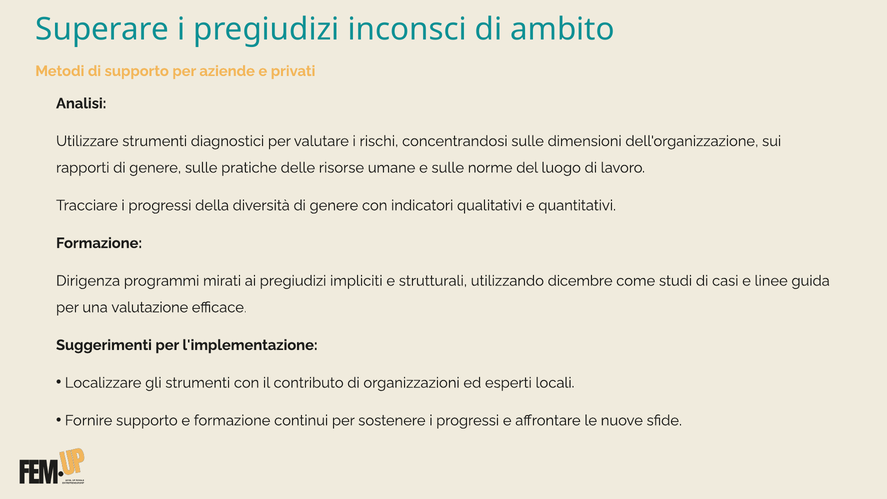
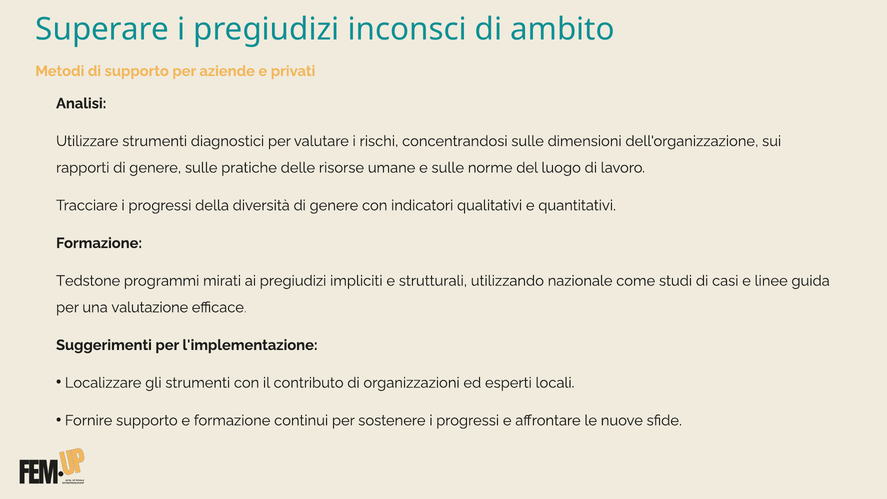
Dirigenza: Dirigenza -> Tedstone (88, 281)
dicembre: dicembre -> nazionale (580, 281)
